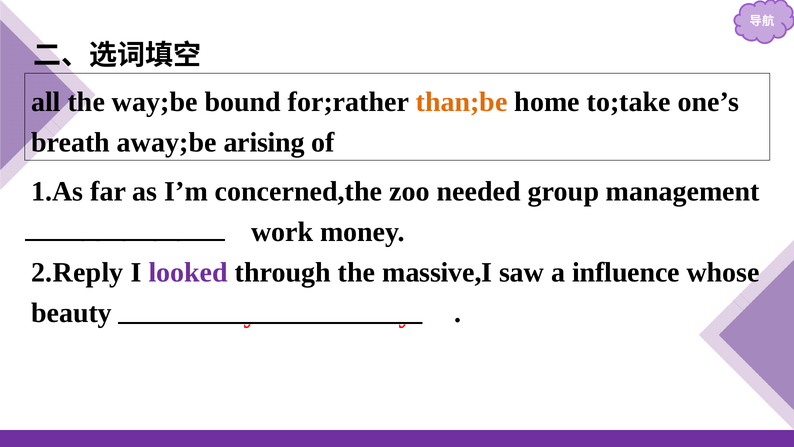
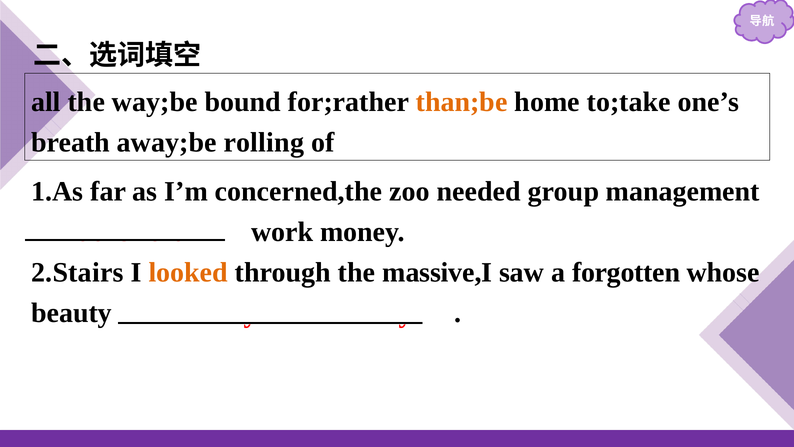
arising: arising -> rolling (264, 142)
2.Reply: 2.Reply -> 2.Stairs (77, 272)
looked colour: purple -> orange (188, 272)
influence: influence -> forgotten (626, 272)
